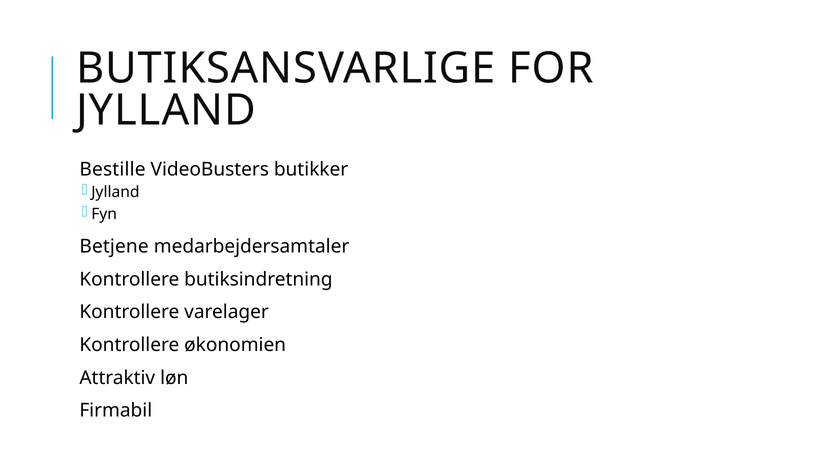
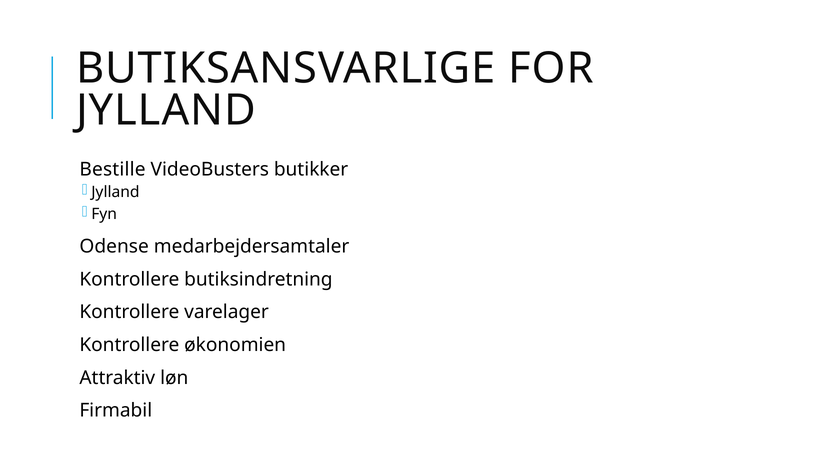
Betjene: Betjene -> Odense (114, 247)
